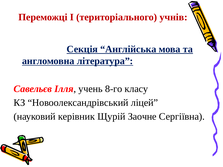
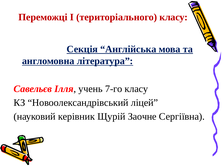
територіального учнів: учнів -> класу (174, 17)
8-го: 8-го -> 7-го (114, 89)
